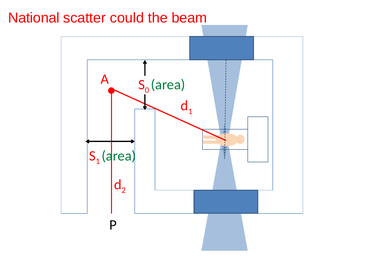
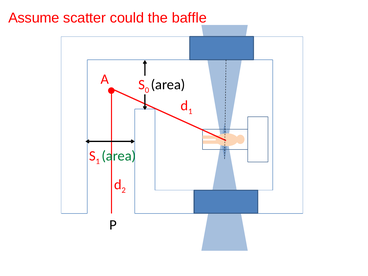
National: National -> Assume (34, 18)
beam: beam -> baffle (189, 18)
area colour: green -> black (168, 85)
